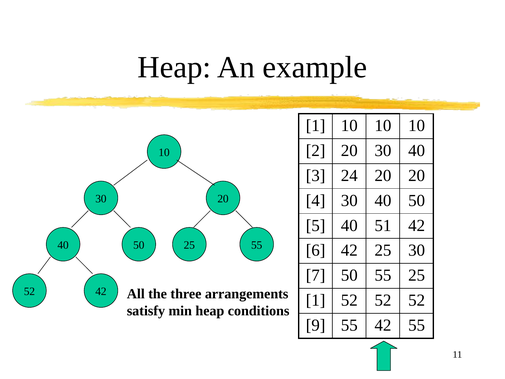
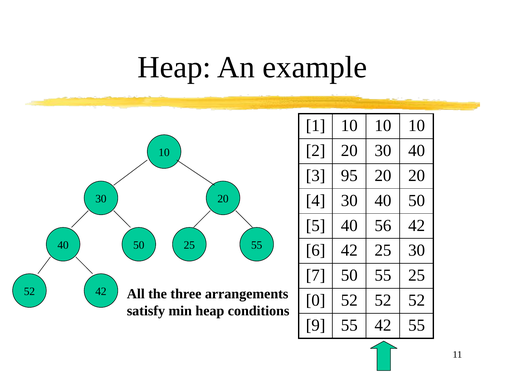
24: 24 -> 95 (349, 175)
51: 51 -> 56 (383, 225)
1: 1 -> 0 (316, 300)
